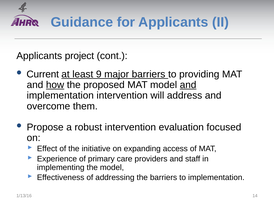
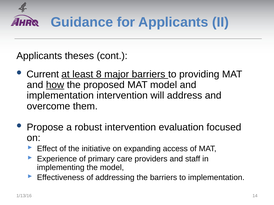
project: project -> theses (79, 56)
9: 9 -> 8 (99, 74)
and underline: present -> none (188, 85)
